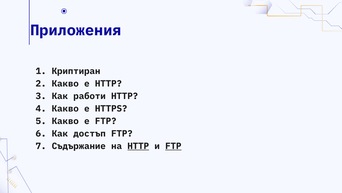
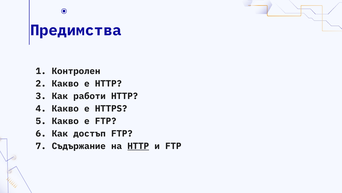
Приложения: Приложения -> Предимства (76, 30)
Криптиран: Криптиран -> Контролен (76, 71)
FTP underline: present -> none (173, 146)
